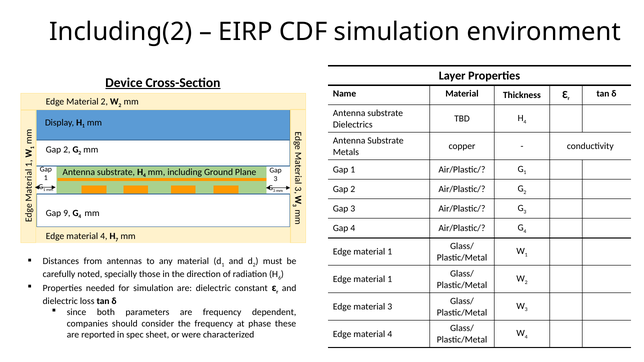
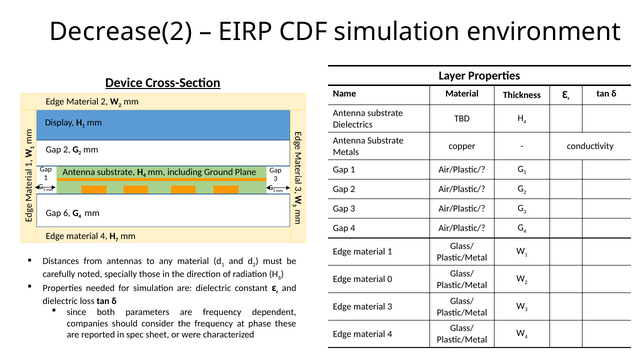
Including(2: Including(2 -> Decrease(2 (121, 32)
Gap 9: 9 -> 6 (67, 213)
1: 1 -> 0 (390, 279)
